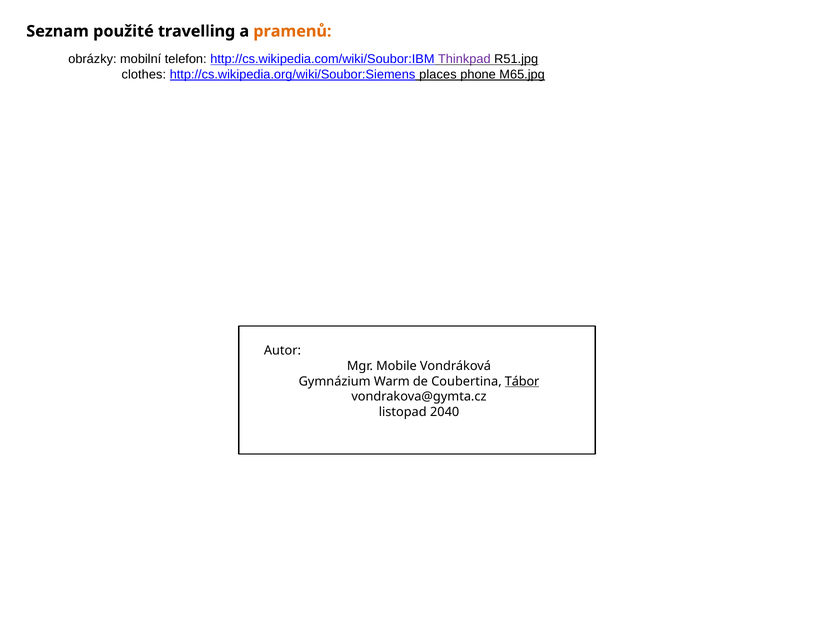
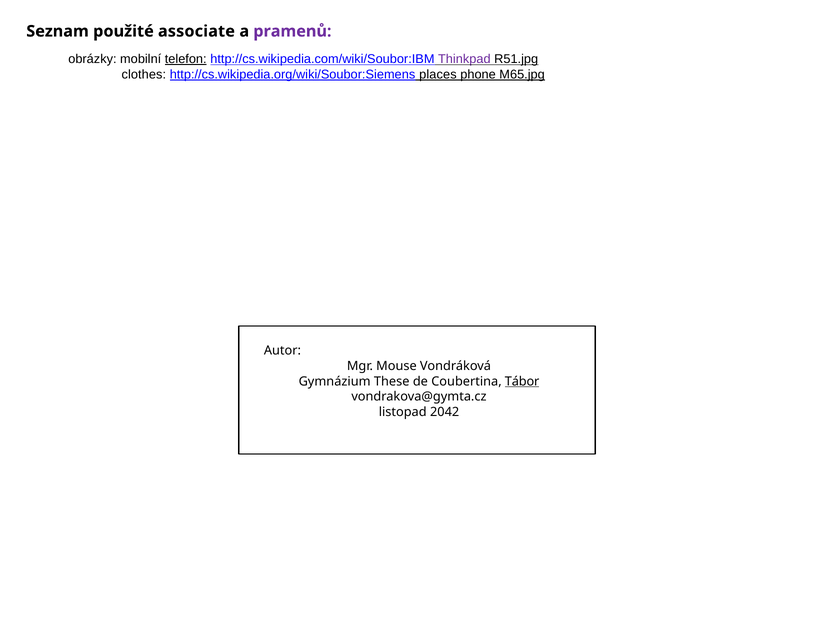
travelling: travelling -> associate (196, 31)
pramenů colour: orange -> purple (292, 31)
telefon underline: none -> present (186, 59)
Mobile: Mobile -> Mouse (396, 366)
Warm: Warm -> These (392, 382)
2040: 2040 -> 2042 (445, 412)
